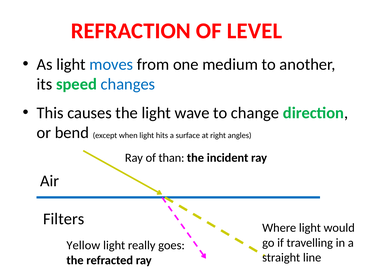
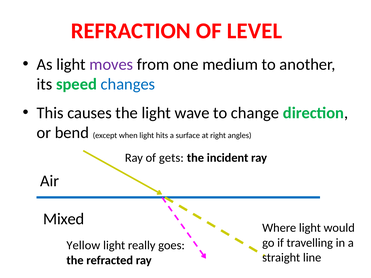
moves colour: blue -> purple (111, 64)
than: than -> gets (171, 158)
Filters: Filters -> Mixed (64, 219)
